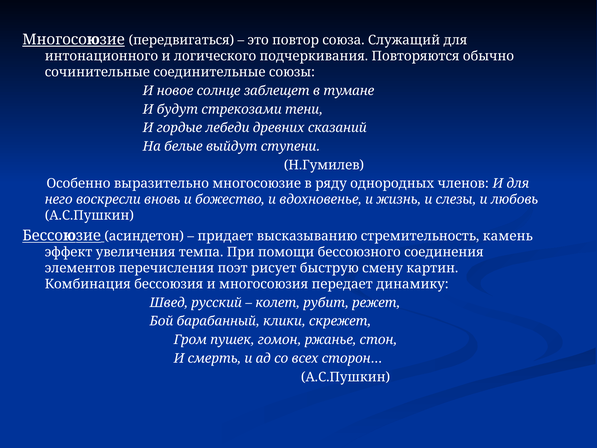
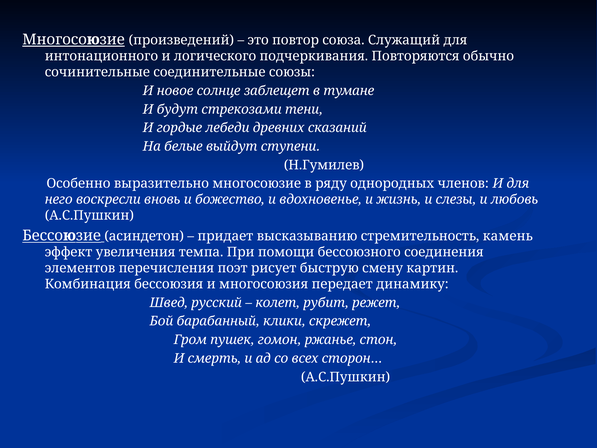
передвигаться: передвигаться -> произведений (181, 40)
